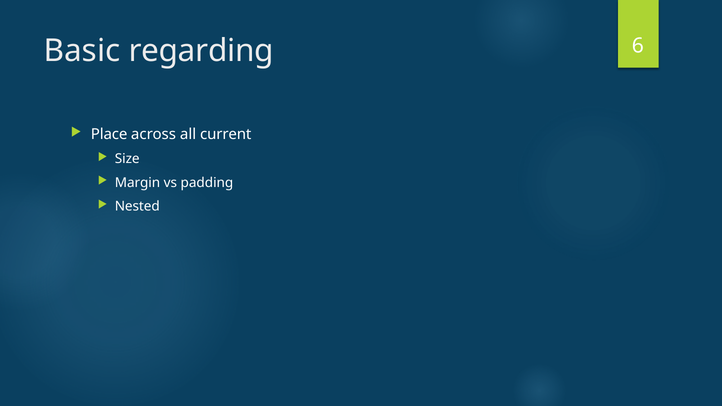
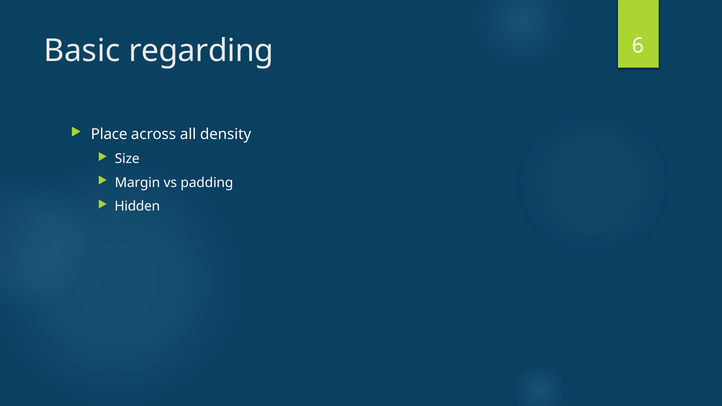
current: current -> density (226, 134)
Nested: Nested -> Hidden (137, 206)
